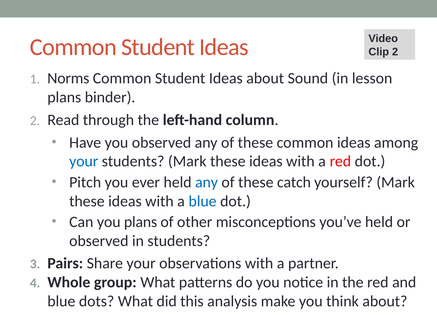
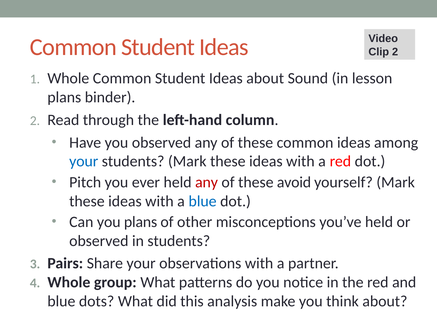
Norms: Norms -> Whole (68, 78)
any colour: blue -> red (207, 182)
catch: catch -> avoid (294, 182)
